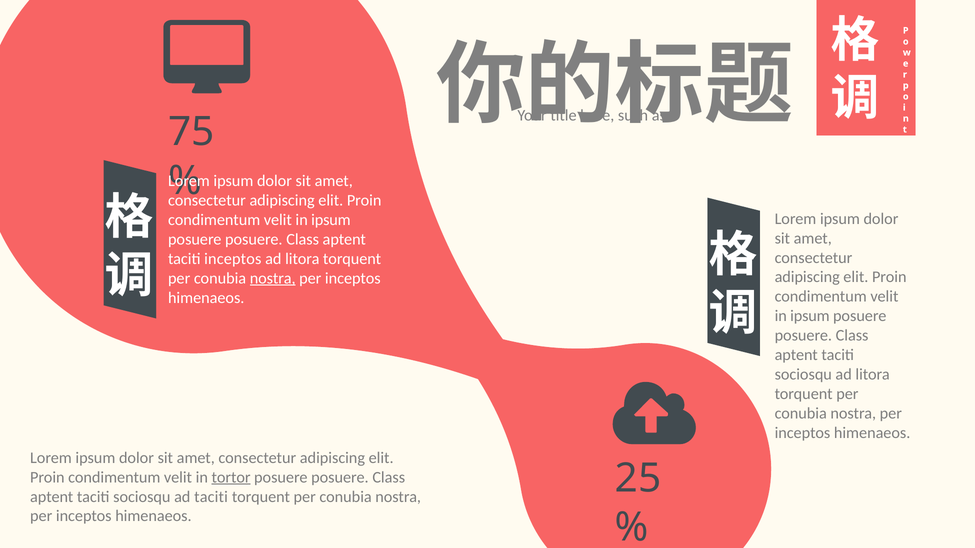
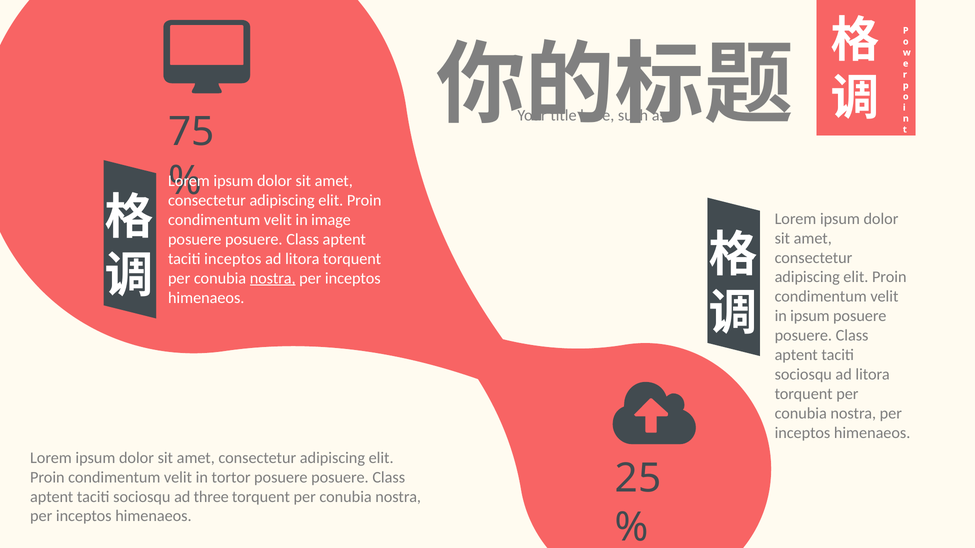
ipsum: ipsum -> image (331, 220)
tortor underline: present -> none (231, 478)
ad taciti: taciti -> three (211, 497)
